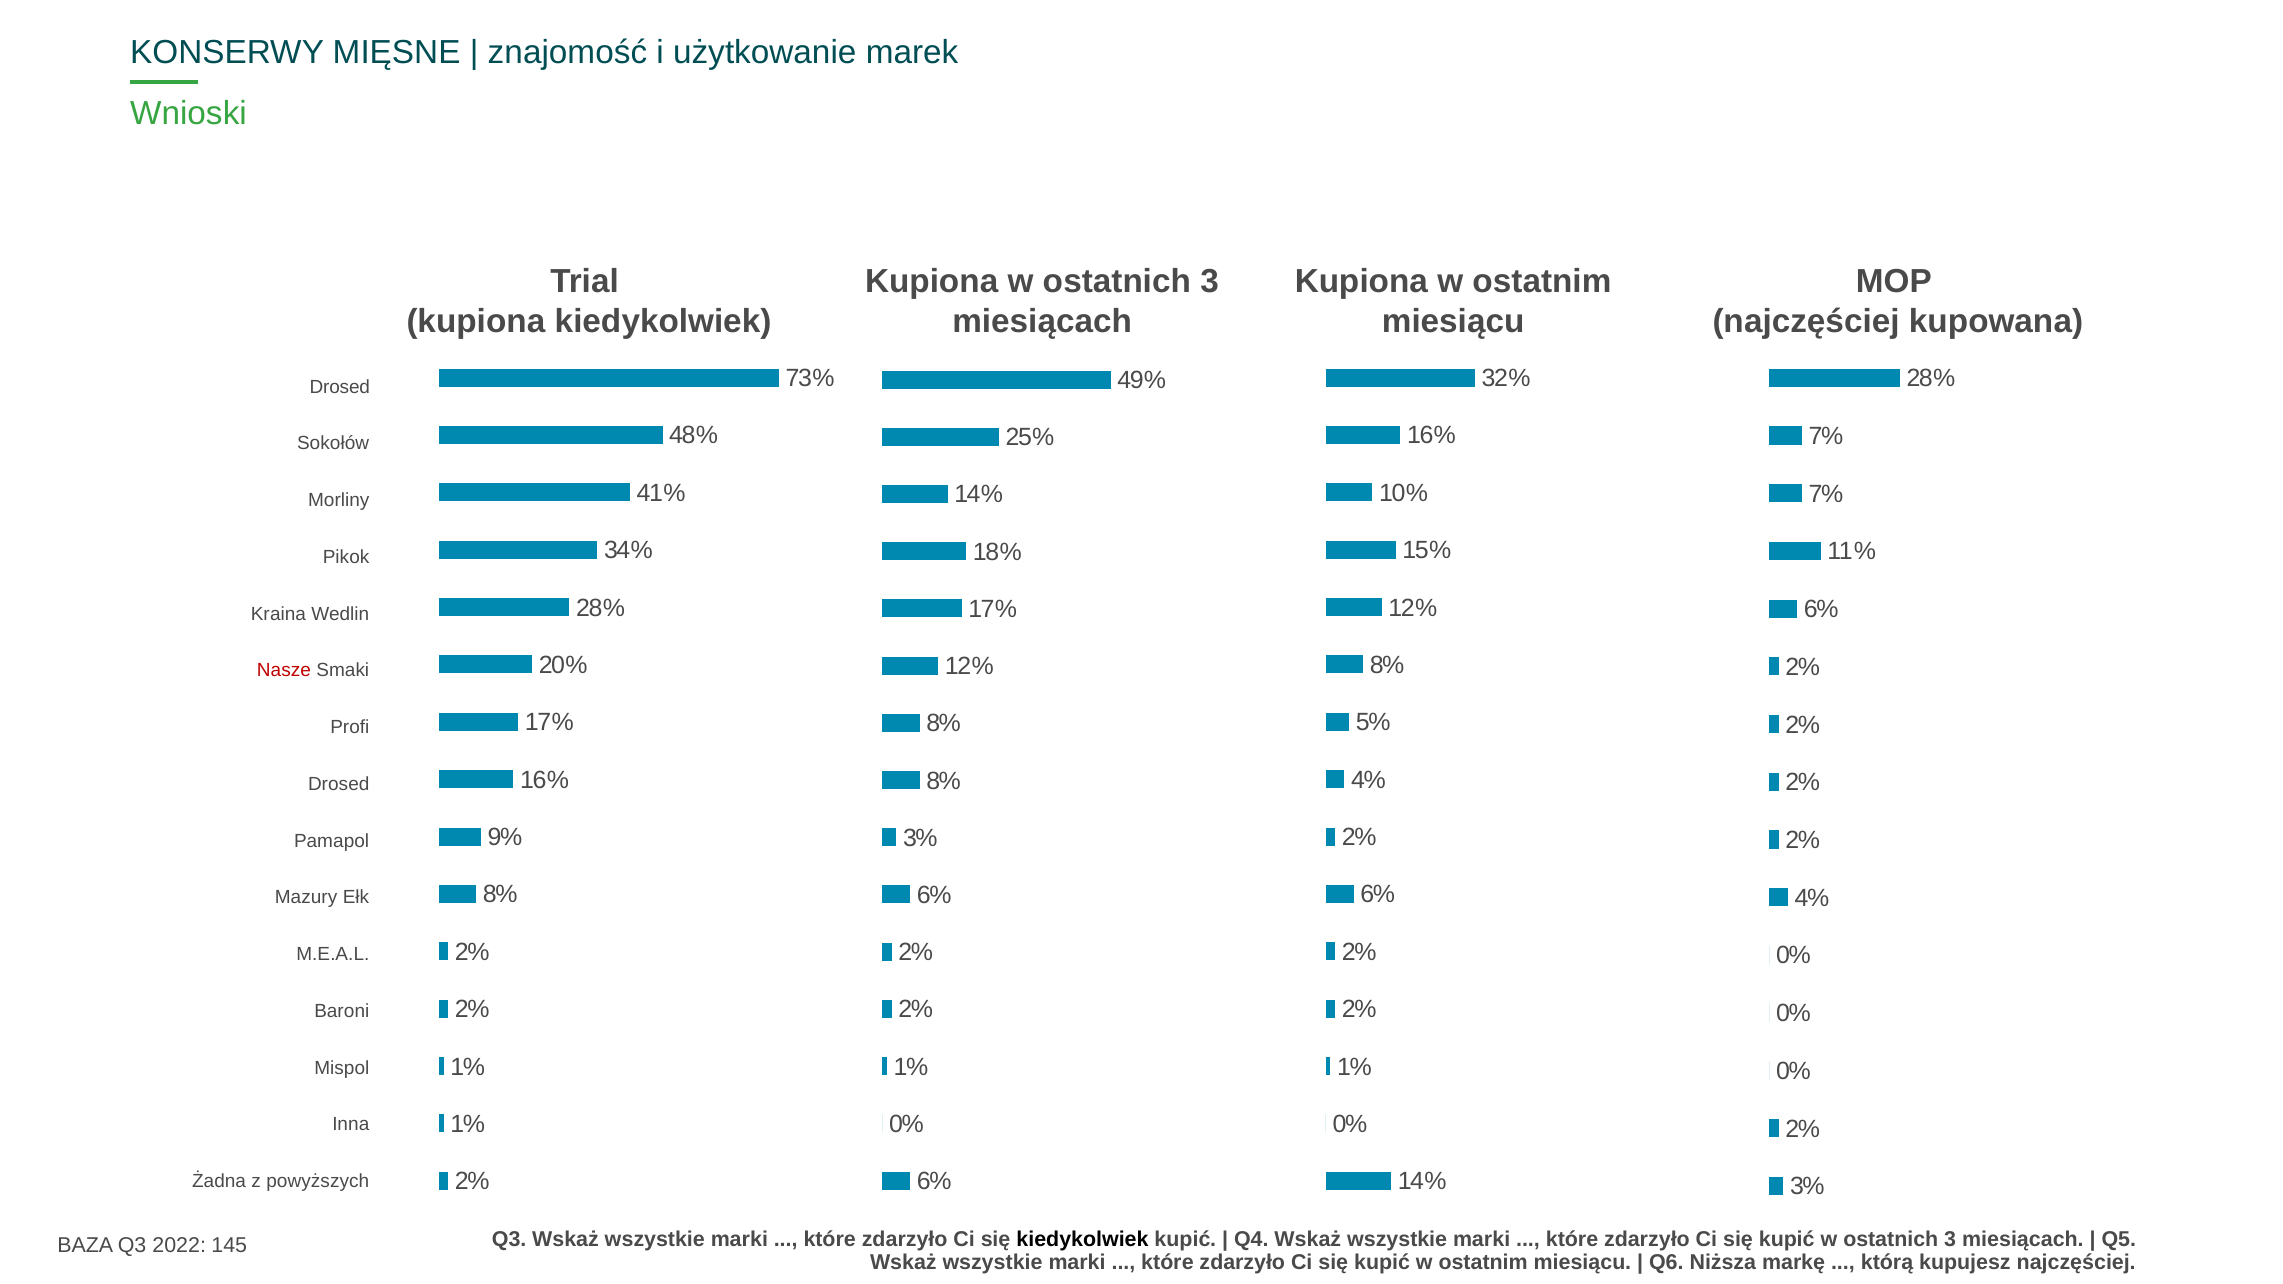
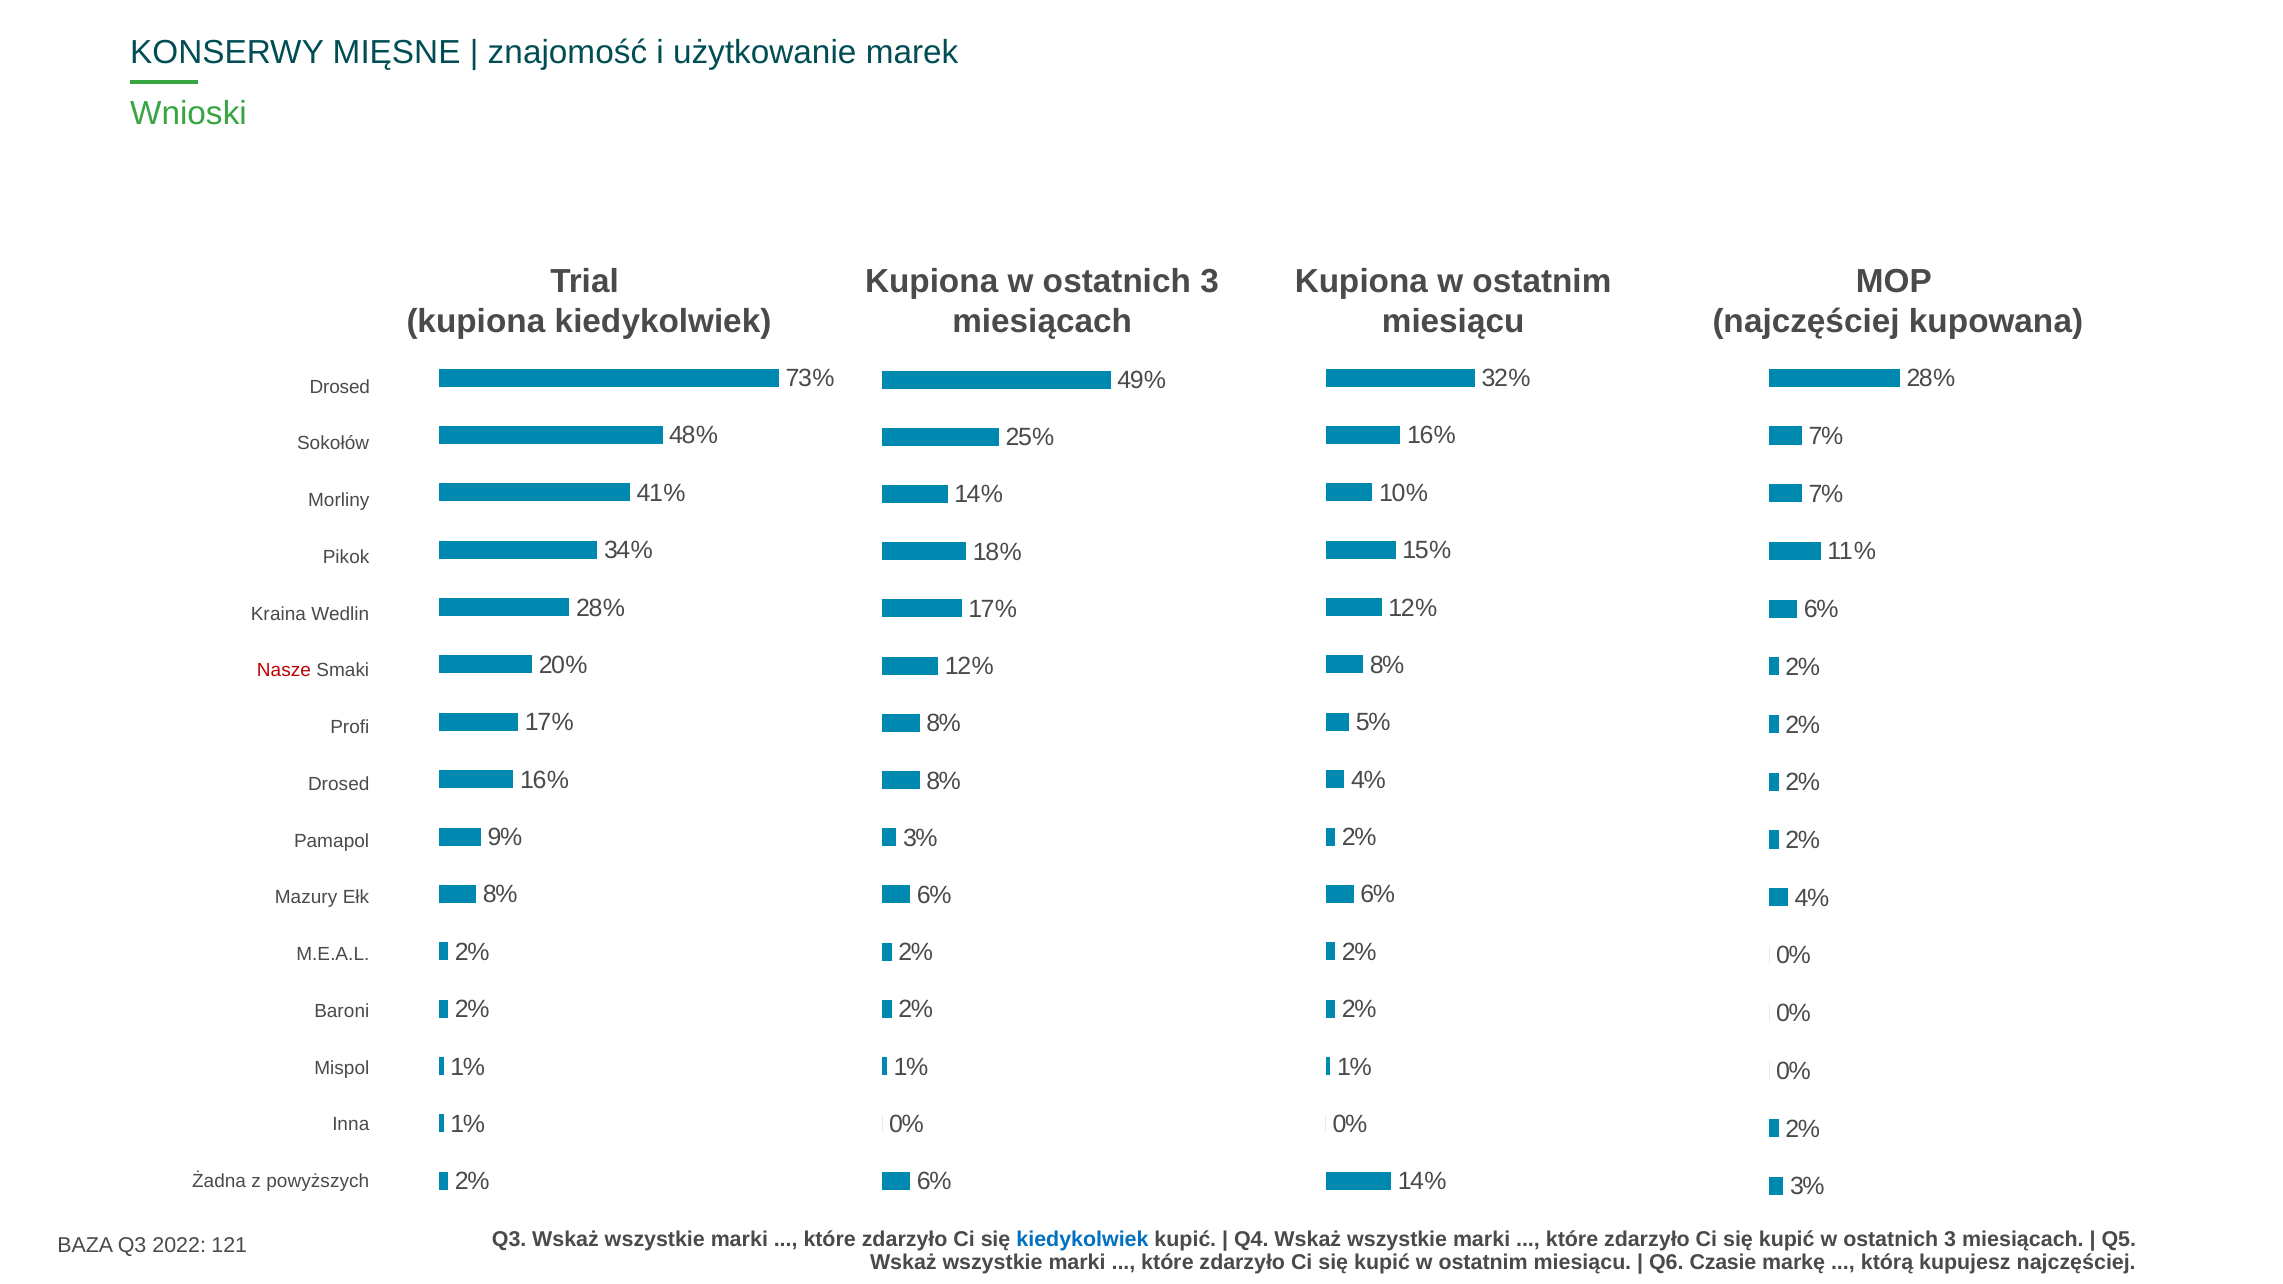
kiedykolwiek colour: black -> blue (1083, 1240)
145: 145 -> 121 (229, 1246)
Niższa: Niższa -> Czasie (1723, 1263)
